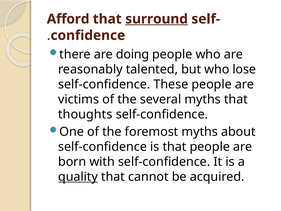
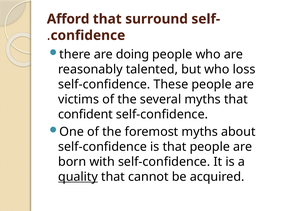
surround underline: present -> none (157, 19)
lose: lose -> loss (244, 69)
thoughts: thoughts -> confident (85, 114)
